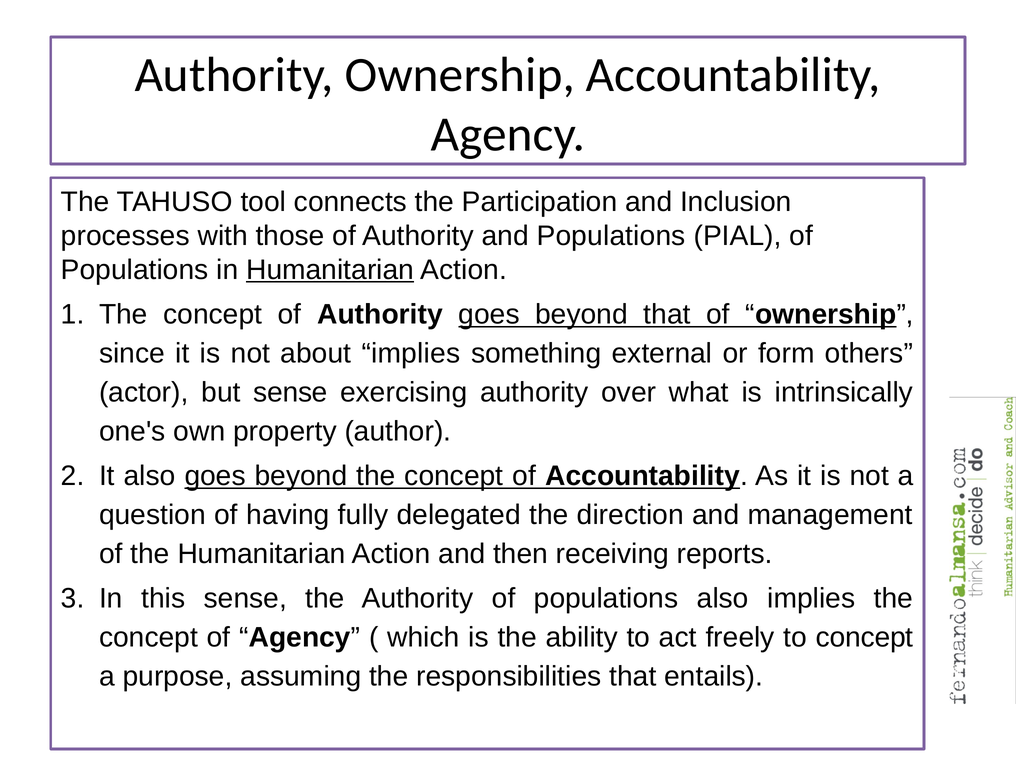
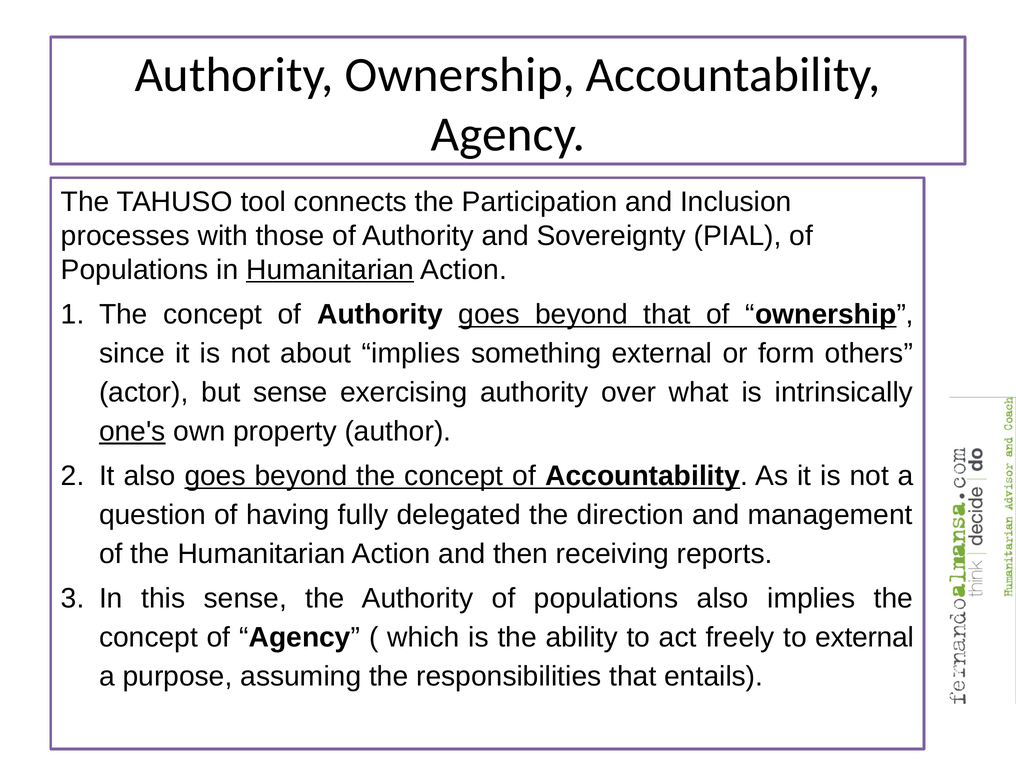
and Populations: Populations -> Sovereignty (611, 236)
one's underline: none -> present (132, 431)
to concept: concept -> external (865, 638)
